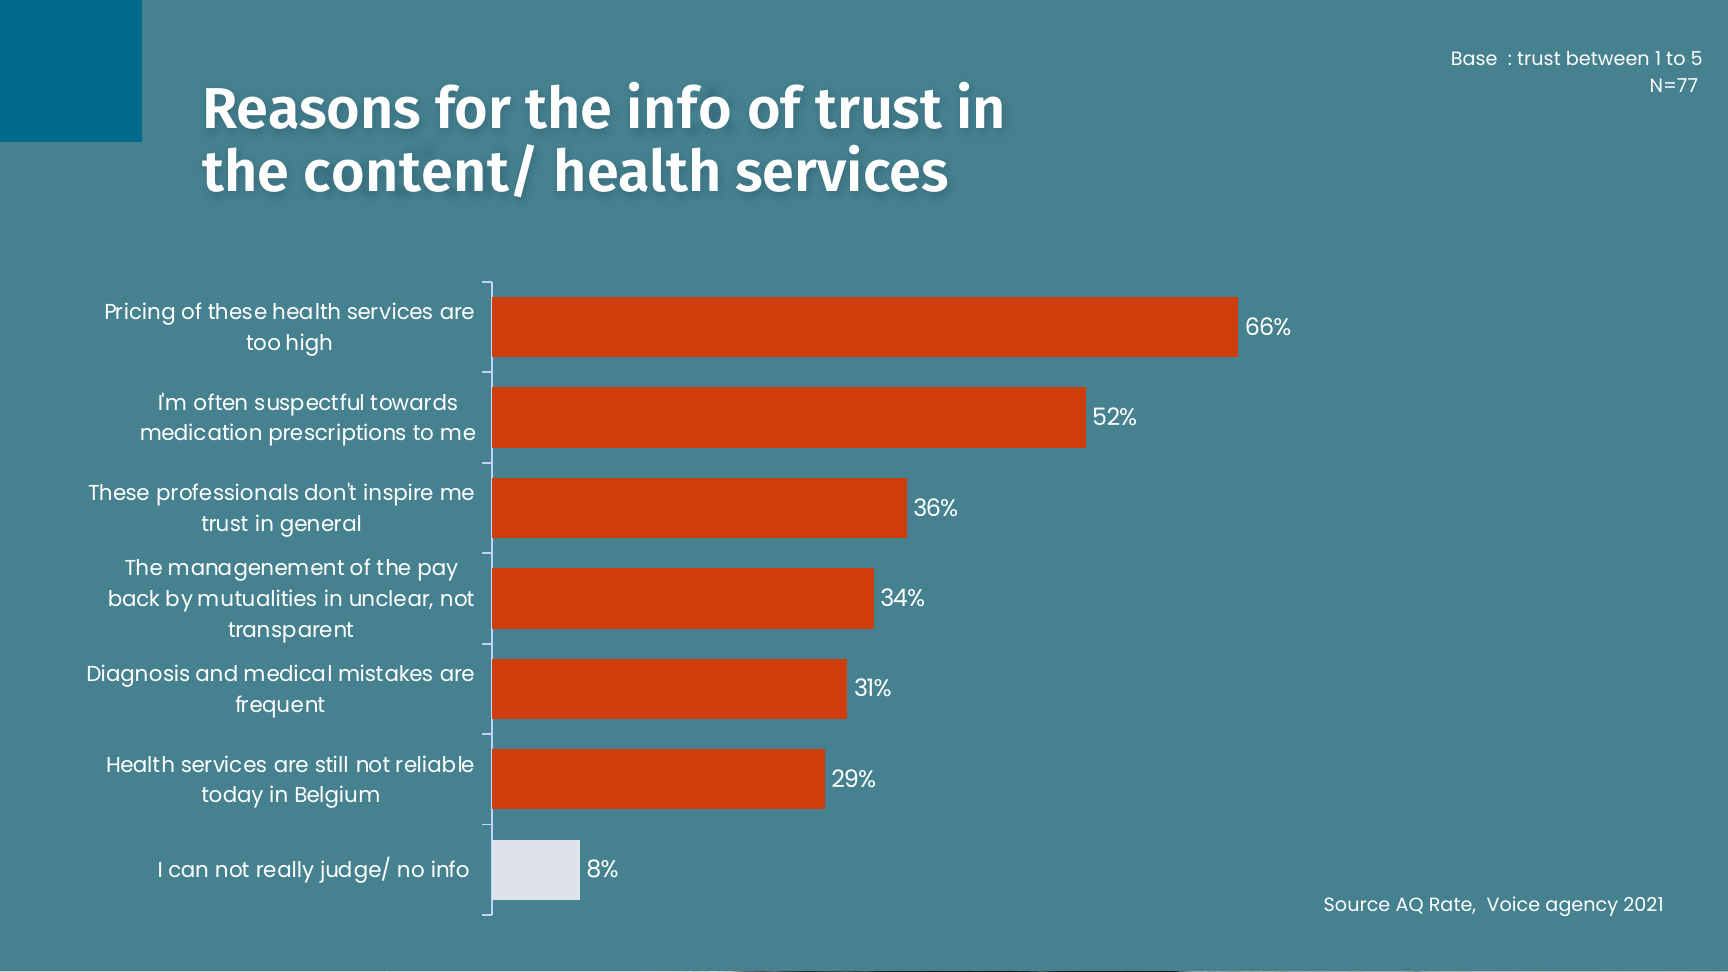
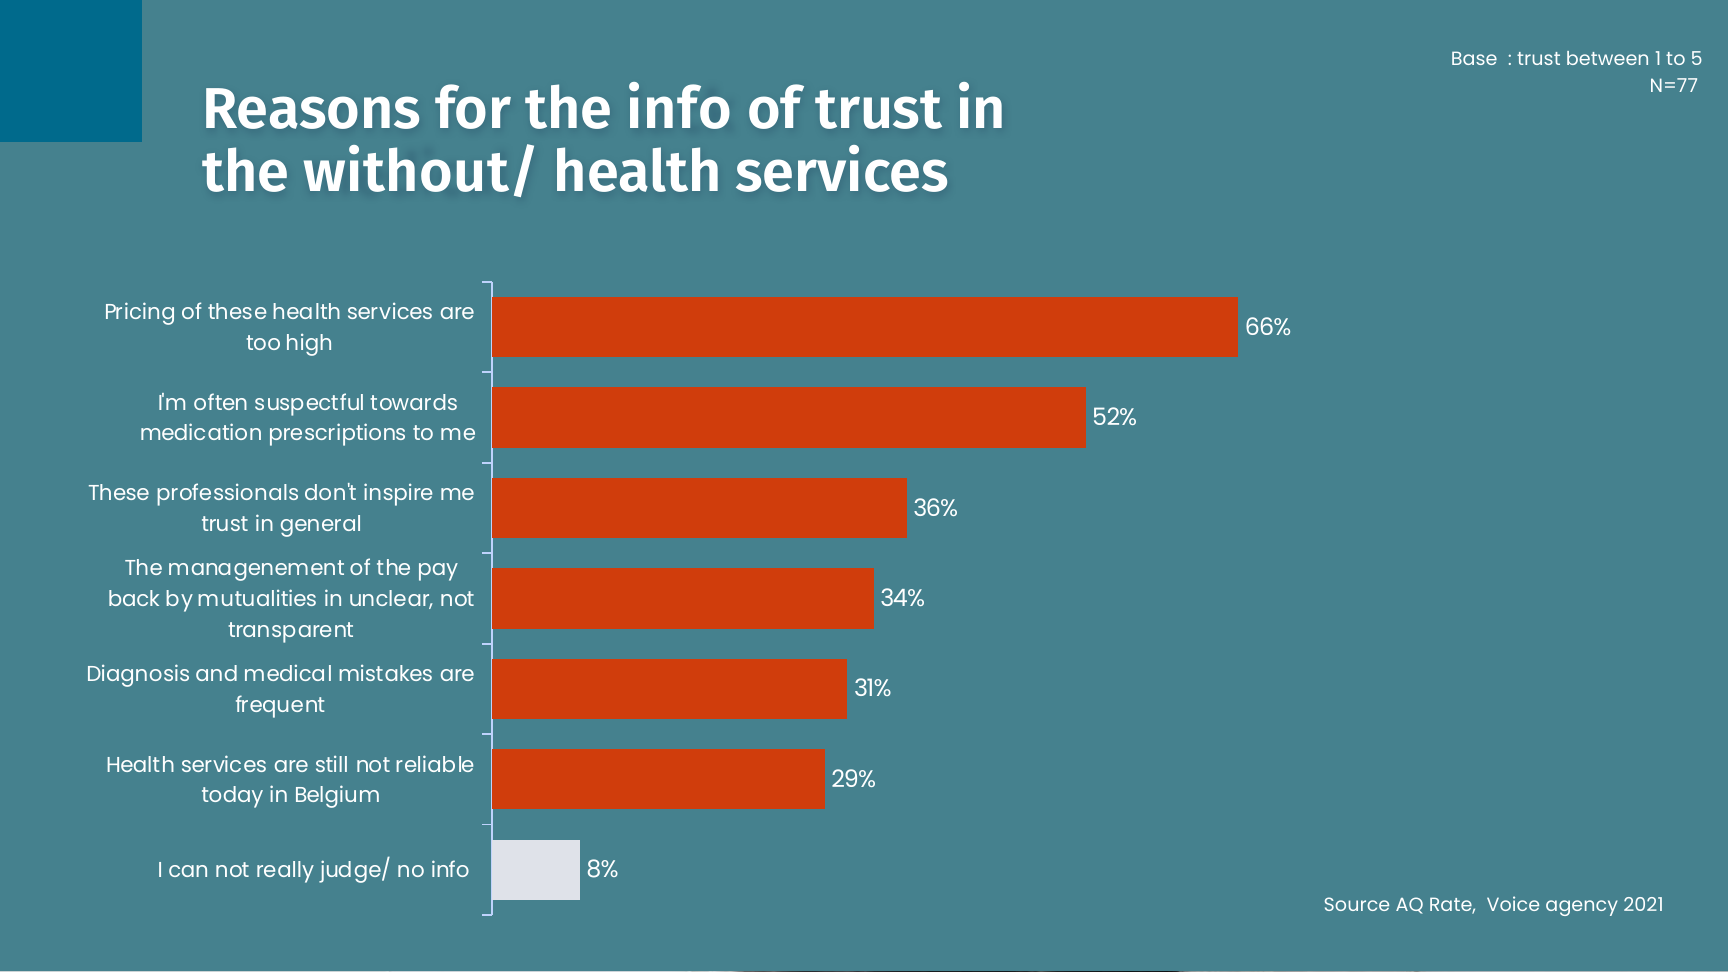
content/: content/ -> without/ (421, 172)
